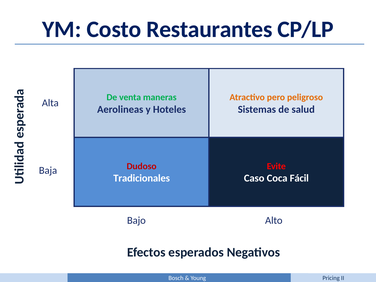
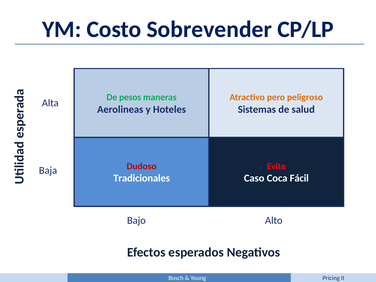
Restaurantes: Restaurantes -> Sobrevender (209, 29)
venta: venta -> pesos (130, 97)
